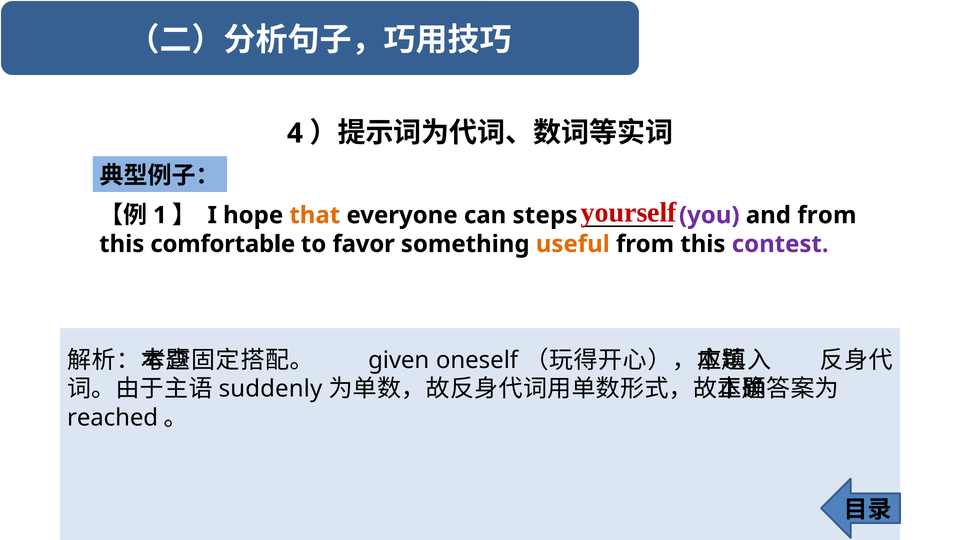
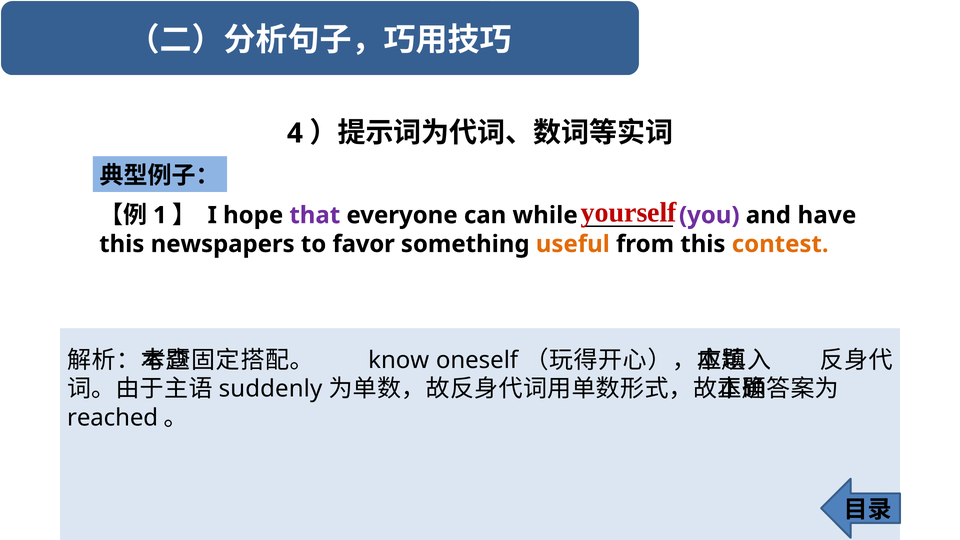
that colour: orange -> purple (315, 215)
steps: steps -> while (545, 215)
and from: from -> have (827, 215)
comfortable: comfortable -> newspapers (223, 244)
contest colour: purple -> orange (780, 244)
given: given -> know (399, 360)
